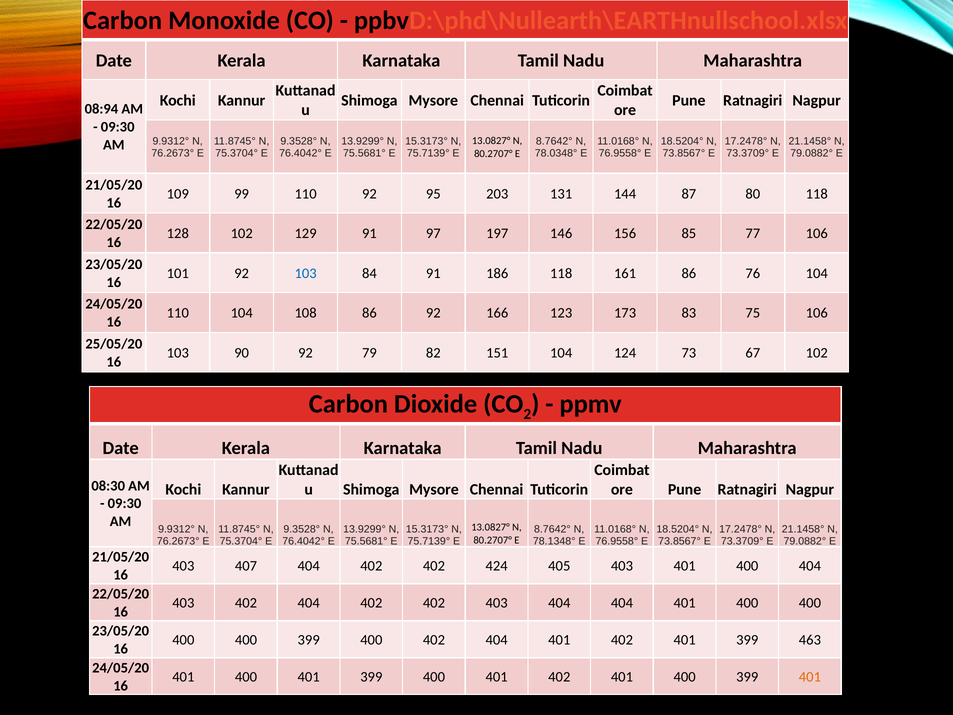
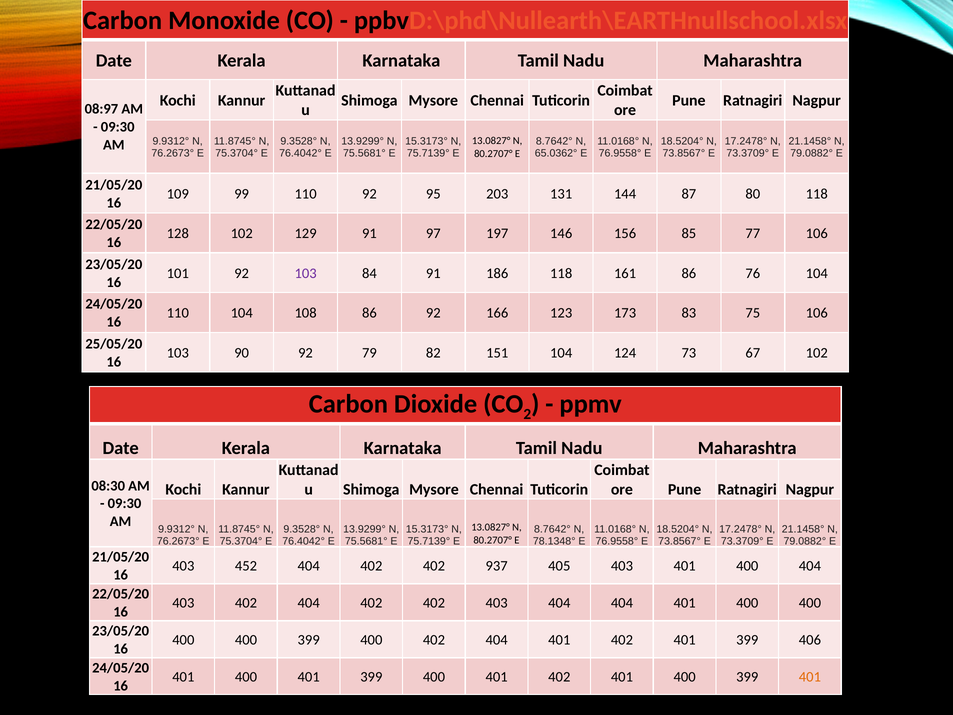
08:94: 08:94 -> 08:97 (101, 109)
78.0348°: 78.0348° -> 65.0362° (556, 153)
103 colour: blue -> purple (306, 273)
407: 407 -> 452 (246, 566)
424: 424 -> 937 (497, 566)
463: 463 -> 406 (810, 640)
